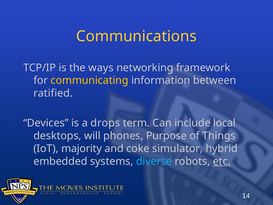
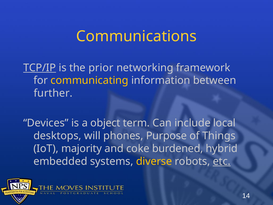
TCP/IP underline: none -> present (40, 68)
ways: ways -> prior (101, 68)
ratified: ratified -> further (53, 93)
drops: drops -> object (105, 123)
simulator: simulator -> burdened (178, 148)
diverse colour: light blue -> yellow (154, 161)
